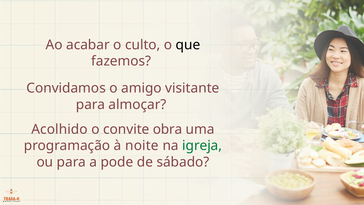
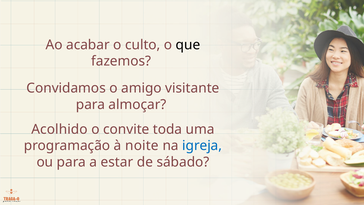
obra: obra -> toda (168, 129)
igreja colour: green -> blue (202, 146)
pode: pode -> estar (117, 162)
